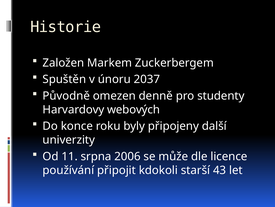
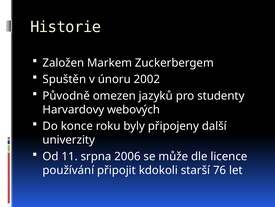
2037: 2037 -> 2002 (147, 79)
denně: denně -> jazyků (156, 96)
43: 43 -> 76 (220, 170)
